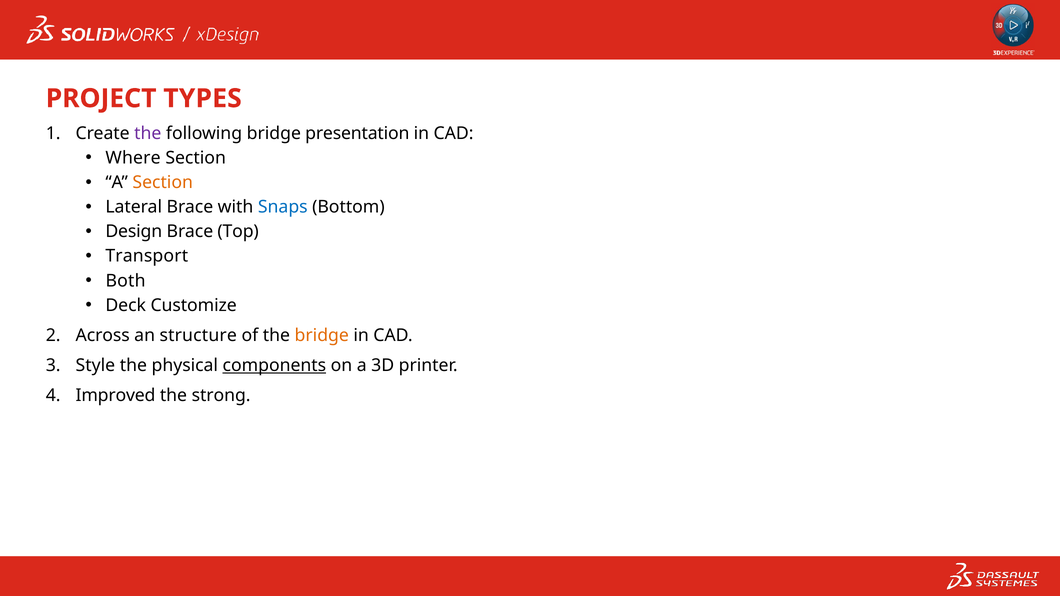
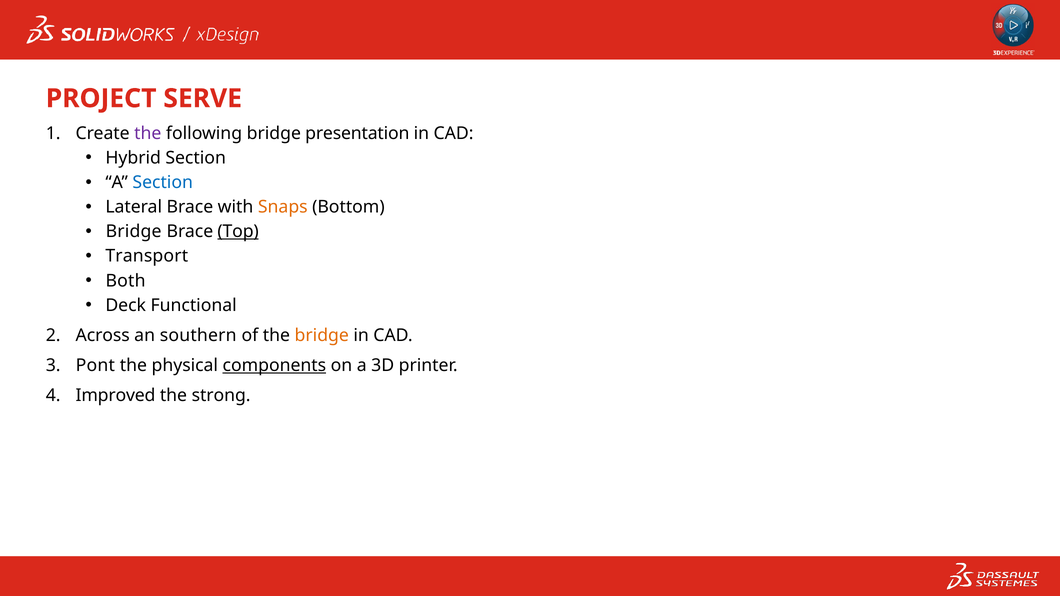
TYPES: TYPES -> SERVE (203, 98)
Where: Where -> Hybrid (133, 158)
Section colour: orange -> blue (163, 183)
Snaps colour: blue -> orange (283, 207)
Design: Design -> Bridge (134, 232)
Top underline: none -> present (238, 232)
Customize: Customize -> Functional (194, 305)
structure: structure -> southern (198, 335)
Style: Style -> Pont (95, 366)
